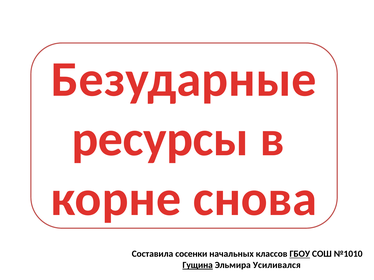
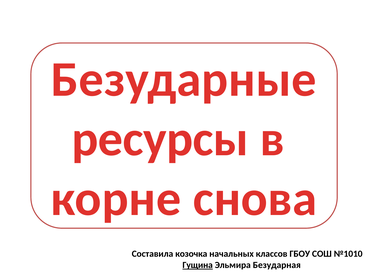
сосенки: сосенки -> козочка (191, 254)
ГБОУ underline: present -> none (300, 254)
Усиливался: Усиливался -> Безударная (277, 266)
